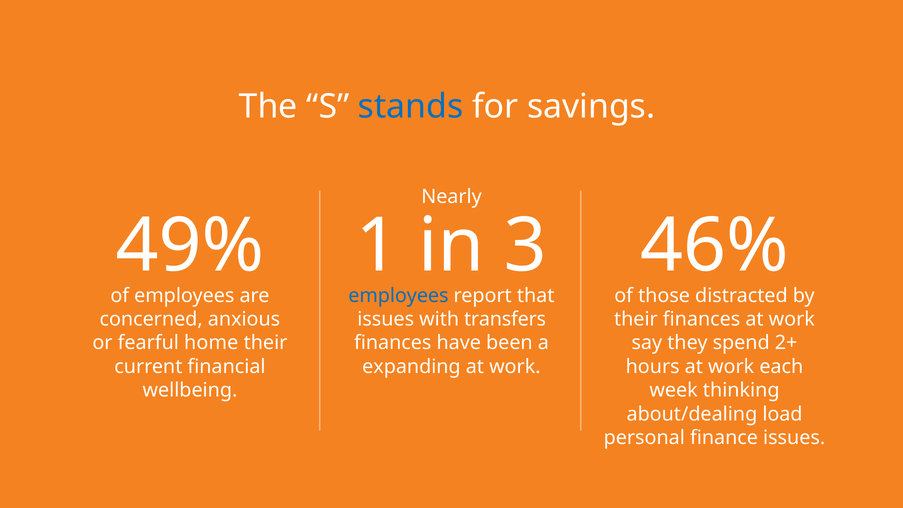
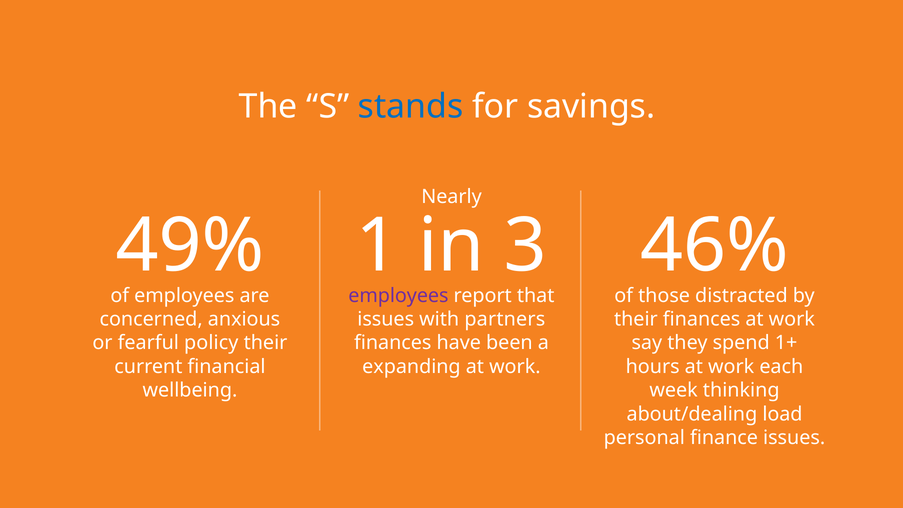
employees colour: blue -> purple (398, 295)
transfers: transfers -> partners (505, 319)
home: home -> policy (211, 343)
2+: 2+ -> 1+ (786, 343)
